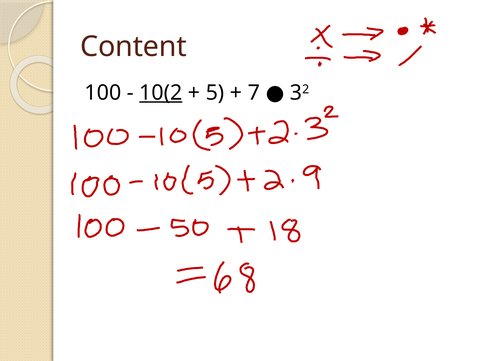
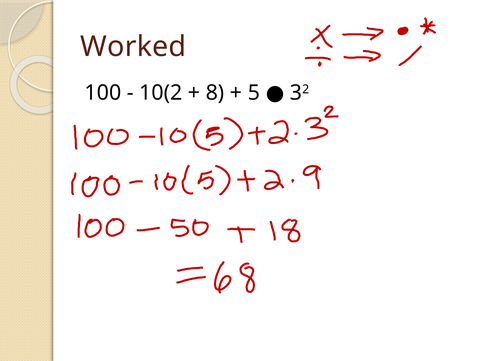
Content: Content -> Worked (133, 47)
10(2 underline: present -> none (161, 93)
5: 5 -> 8 (215, 93)
7: 7 -> 5 (254, 93)
